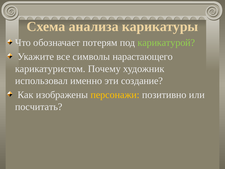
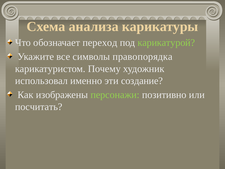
потерям: потерям -> переход (100, 43)
нарастающего: нарастающего -> правопорядка (143, 57)
персонажи colour: yellow -> light green (115, 95)
